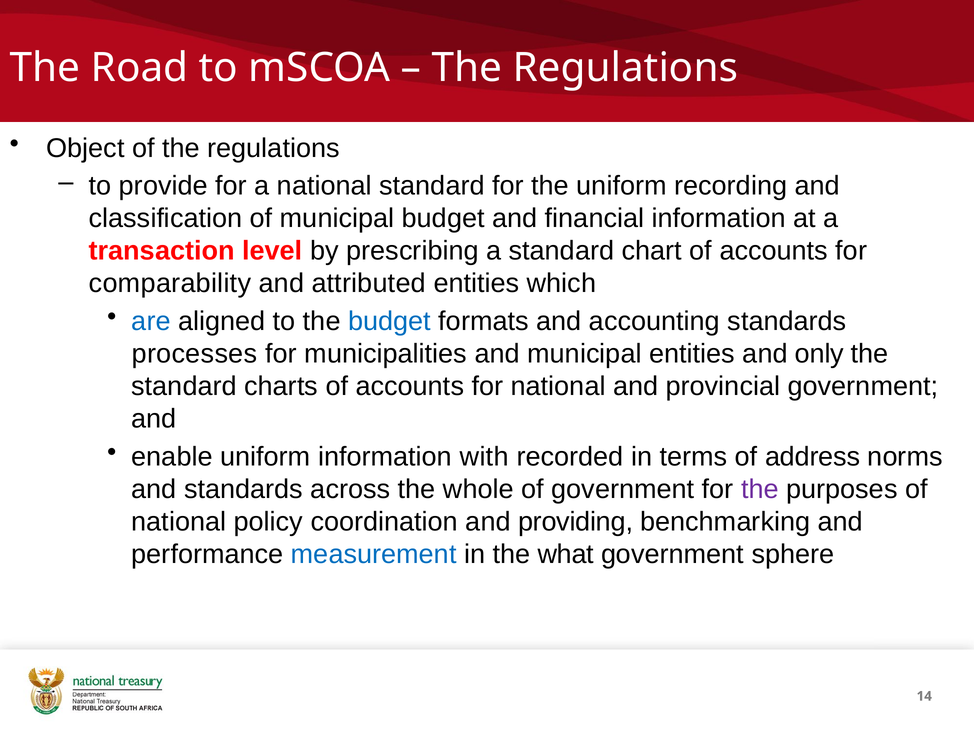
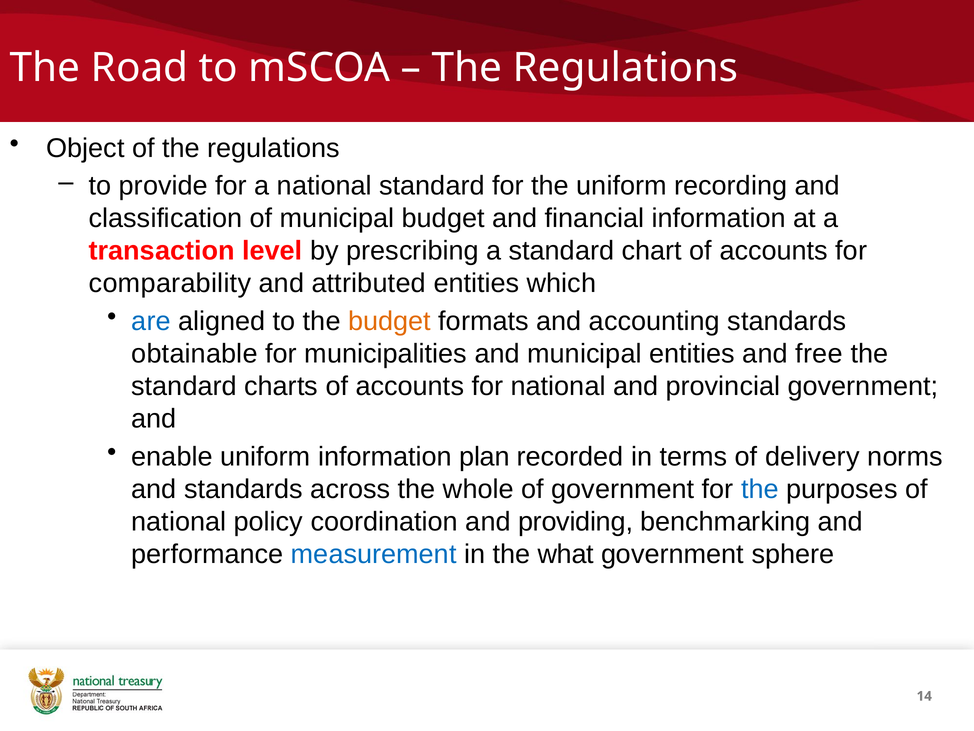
budget colour: blue -> orange (389, 321)
processes: processes -> obtainable (195, 354)
only: only -> free (819, 354)
with: with -> plan (484, 457)
address: address -> delivery (812, 457)
the colour: purple -> blue (760, 489)
